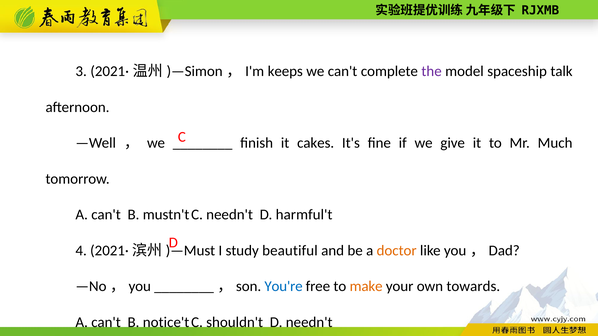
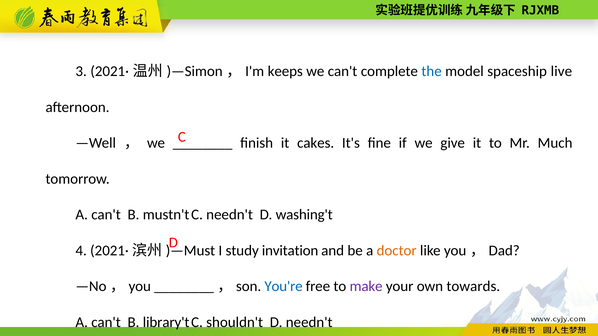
the colour: purple -> blue (432, 71)
talk: talk -> live (561, 71)
harmful't: harmful't -> washing't (304, 215)
beautiful: beautiful -> invitation (290, 251)
make colour: orange -> purple (366, 287)
notice't: notice't -> library't (166, 323)
